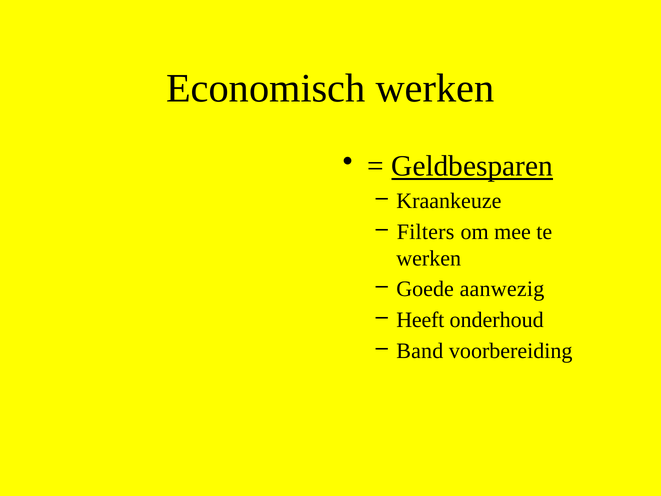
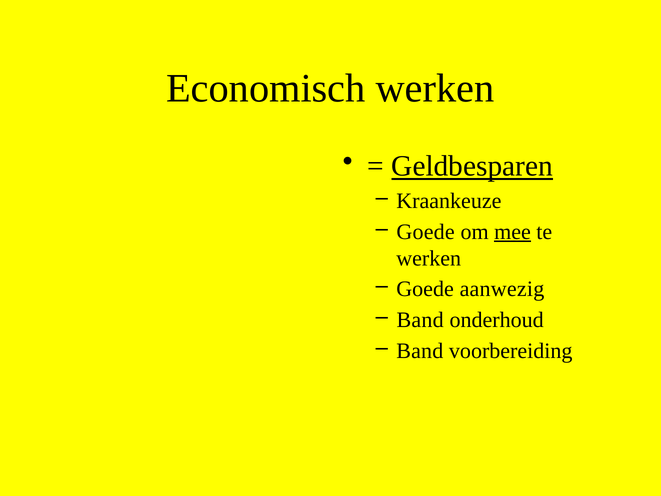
Filters: Filters -> Goede (426, 232)
mee underline: none -> present (512, 232)
Heeft: Heeft -> Band (420, 320)
